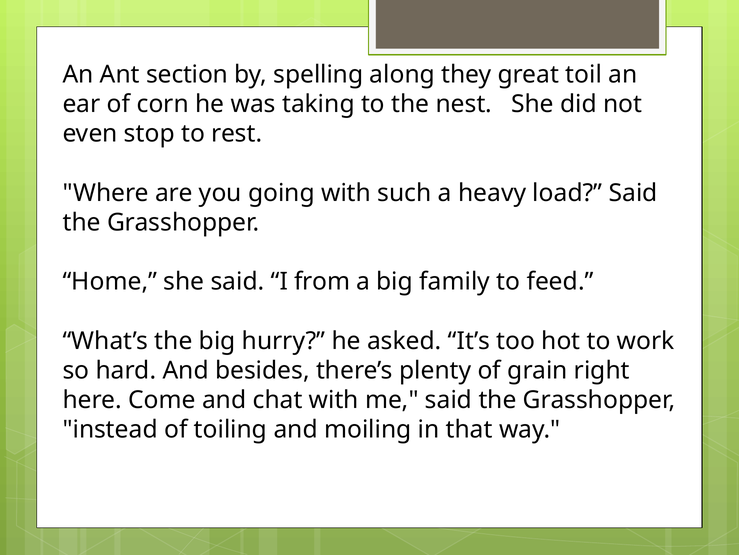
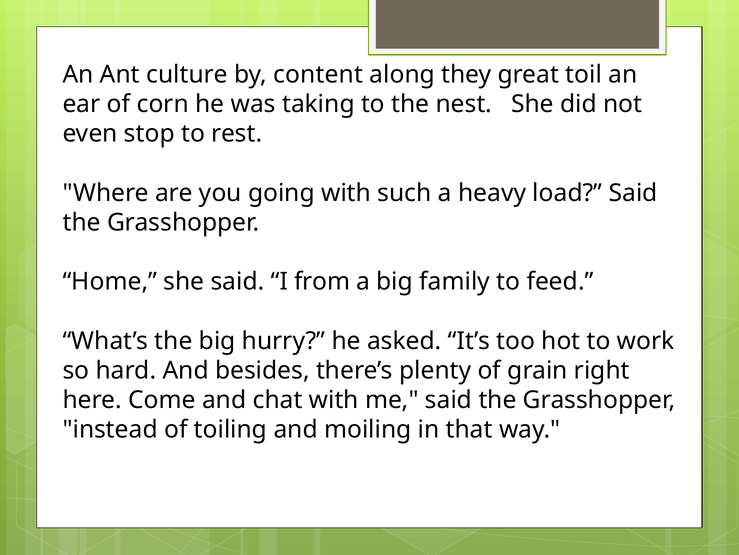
section: section -> culture (187, 74)
spelling: spelling -> content (318, 74)
